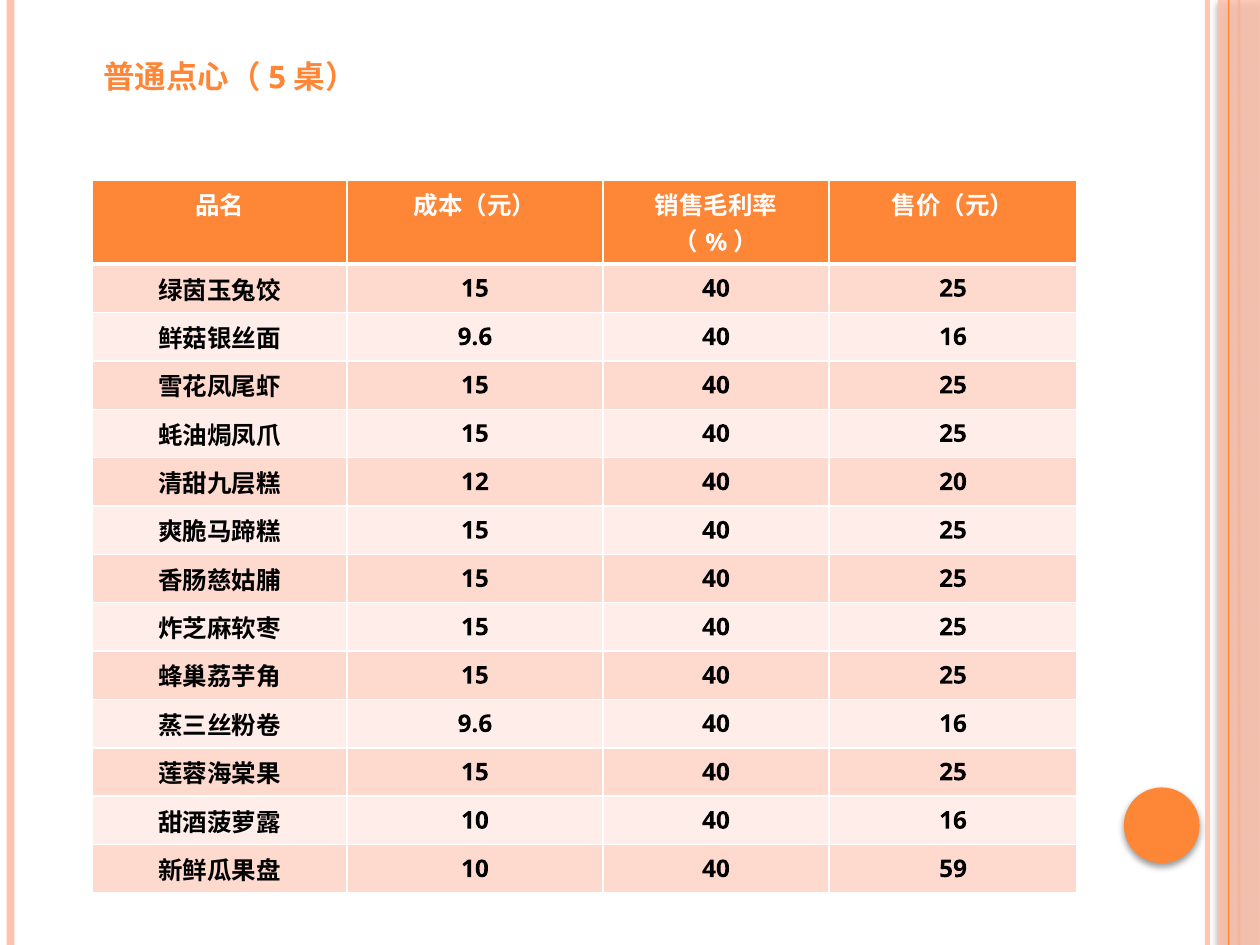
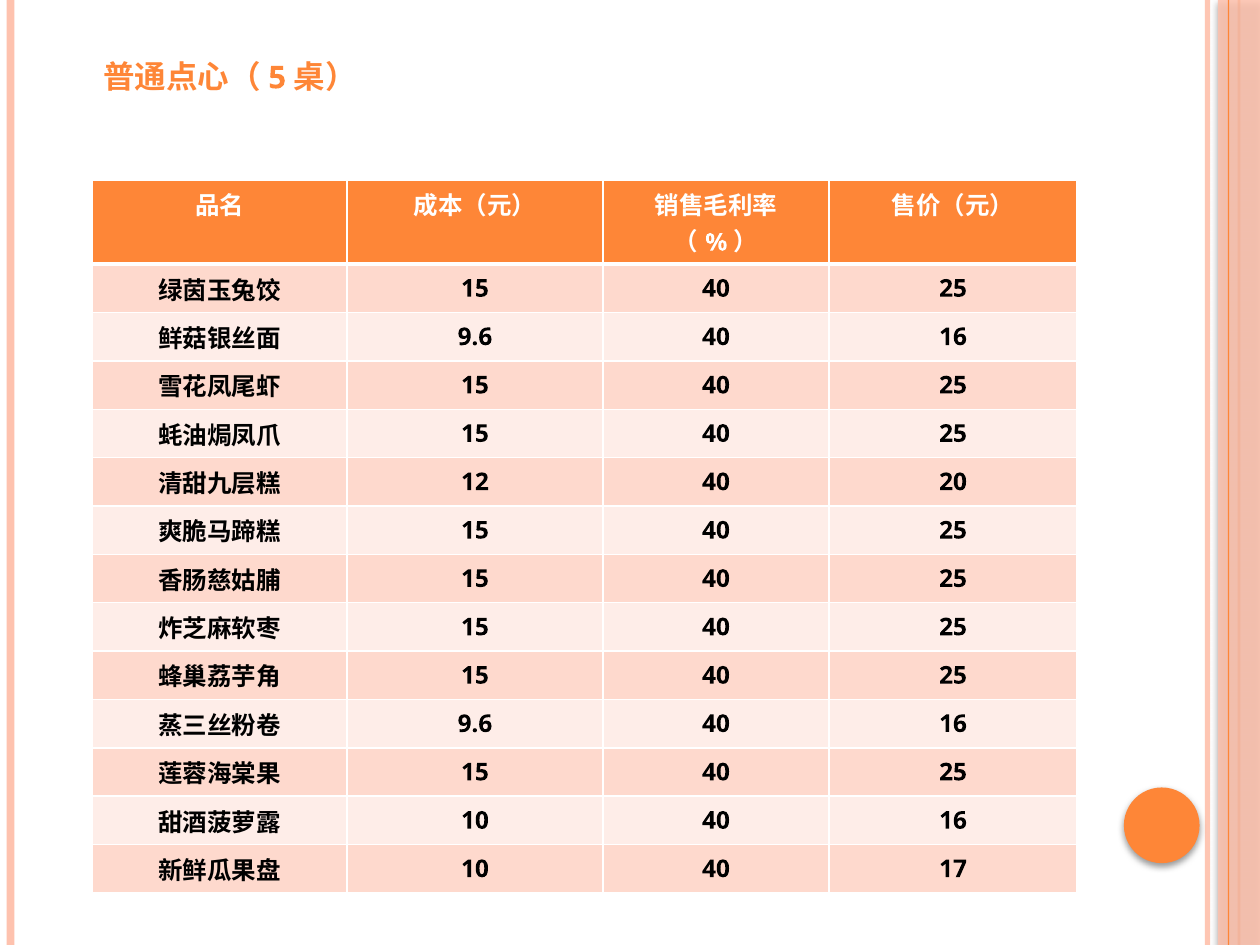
59: 59 -> 17 (953, 869)
